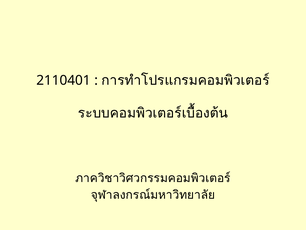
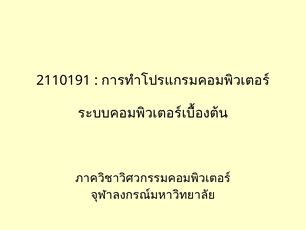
2110401: 2110401 -> 2110191 (64, 80)
